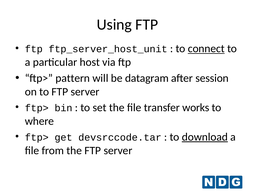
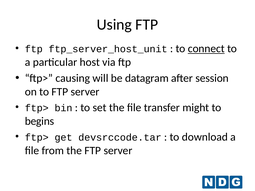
pattern: pattern -> causing (73, 78)
works: works -> might (196, 108)
where: where -> begins (39, 121)
download underline: present -> none (205, 137)
